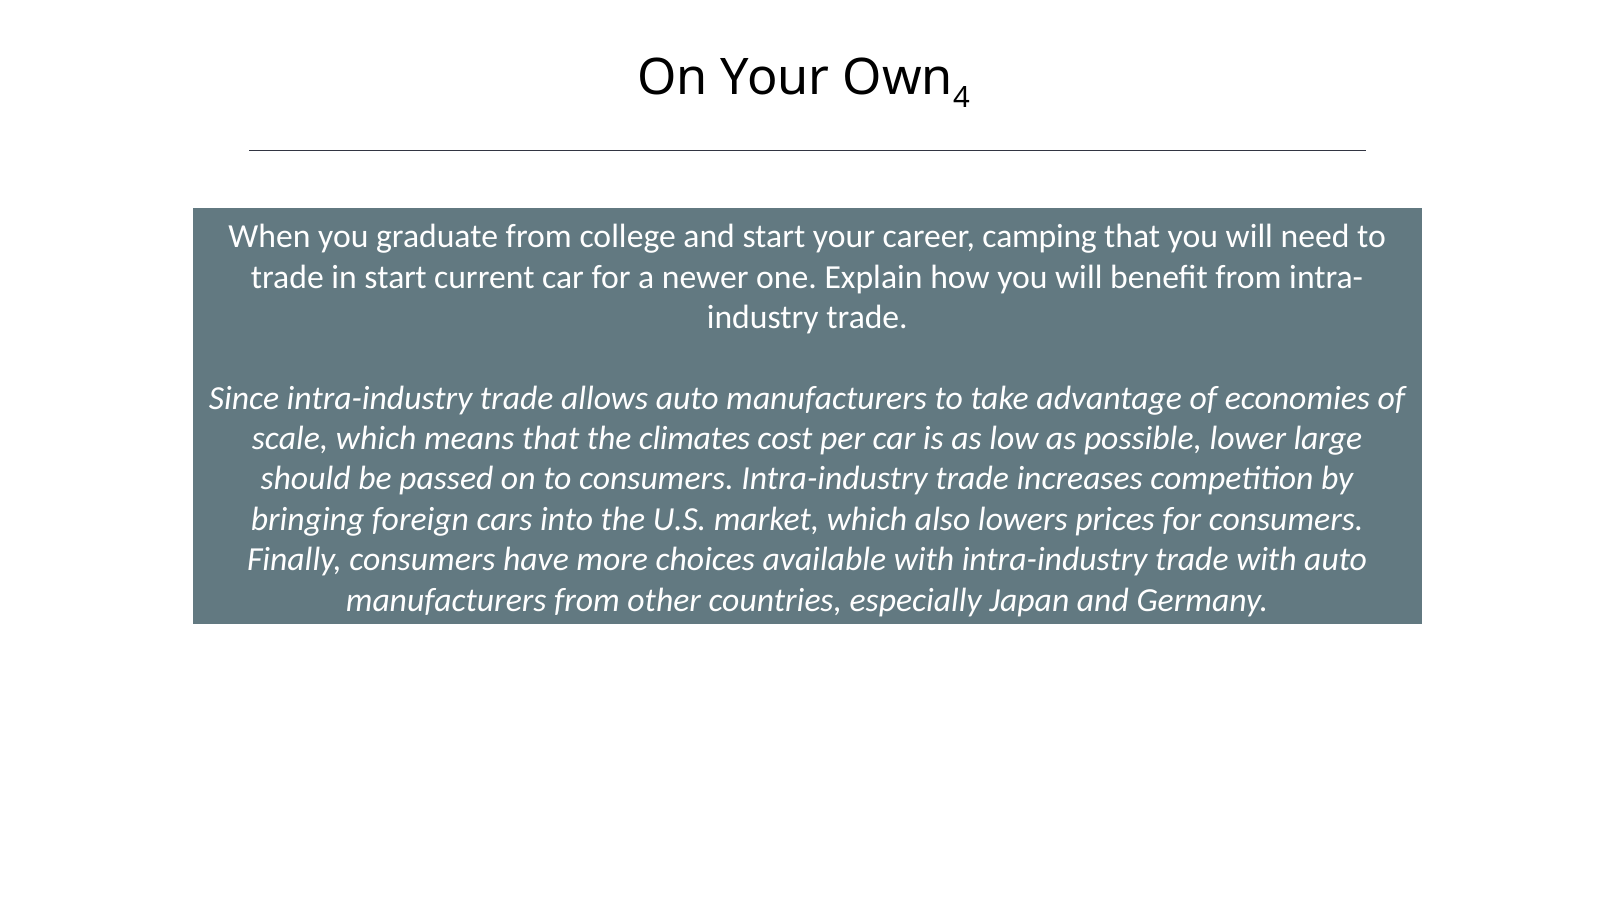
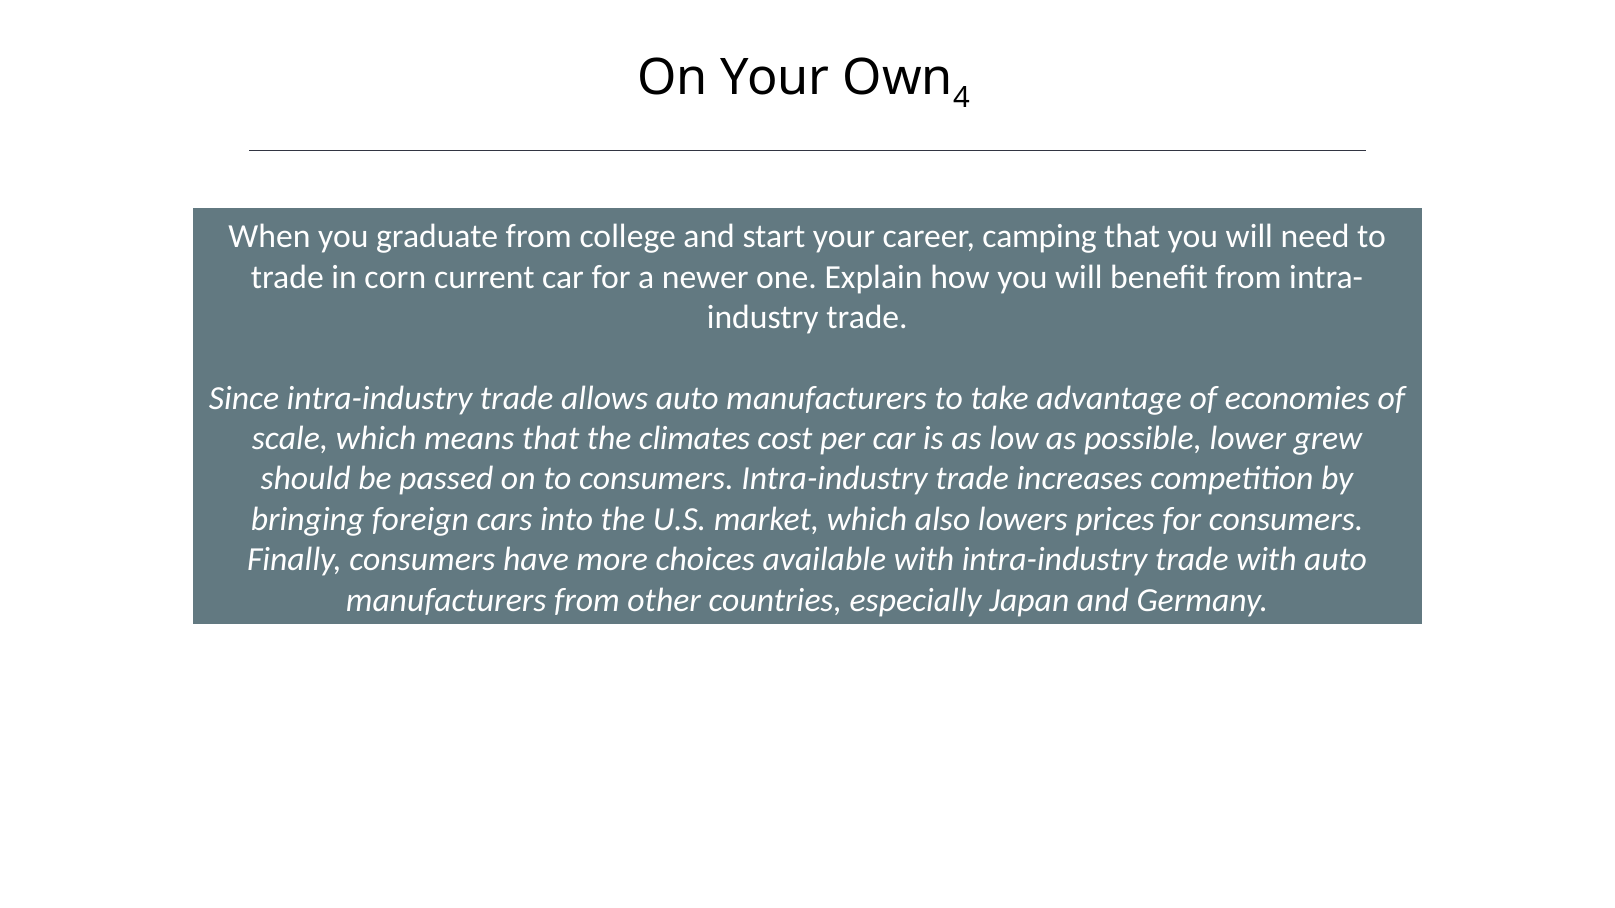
in start: start -> corn (395, 277)
large: large -> grew (1328, 439)
